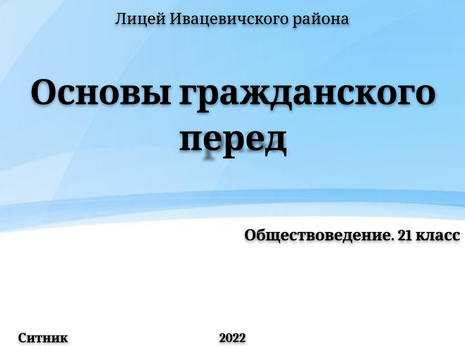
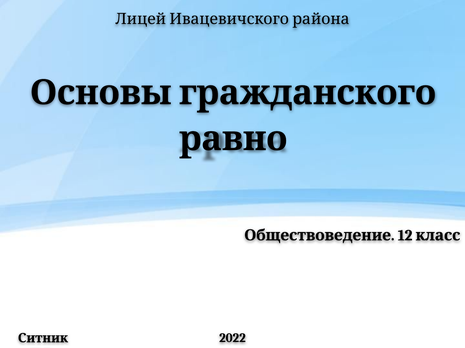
перед: перед -> равно (233, 139)
21: 21 -> 12 (405, 236)
